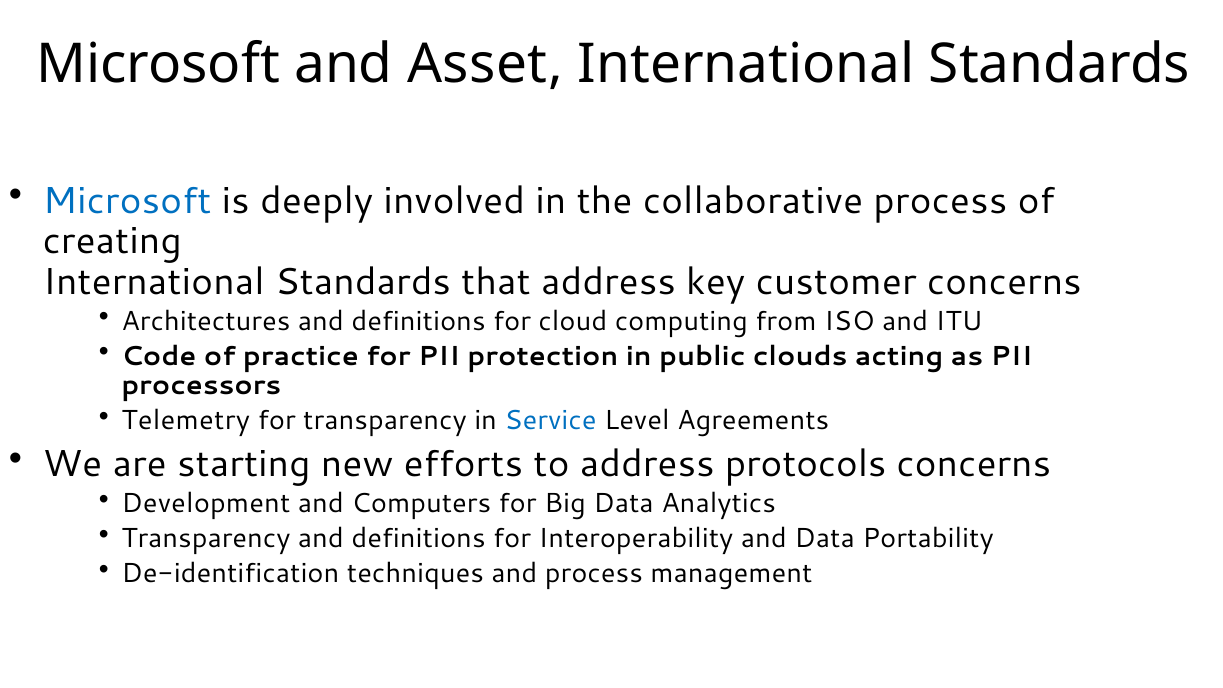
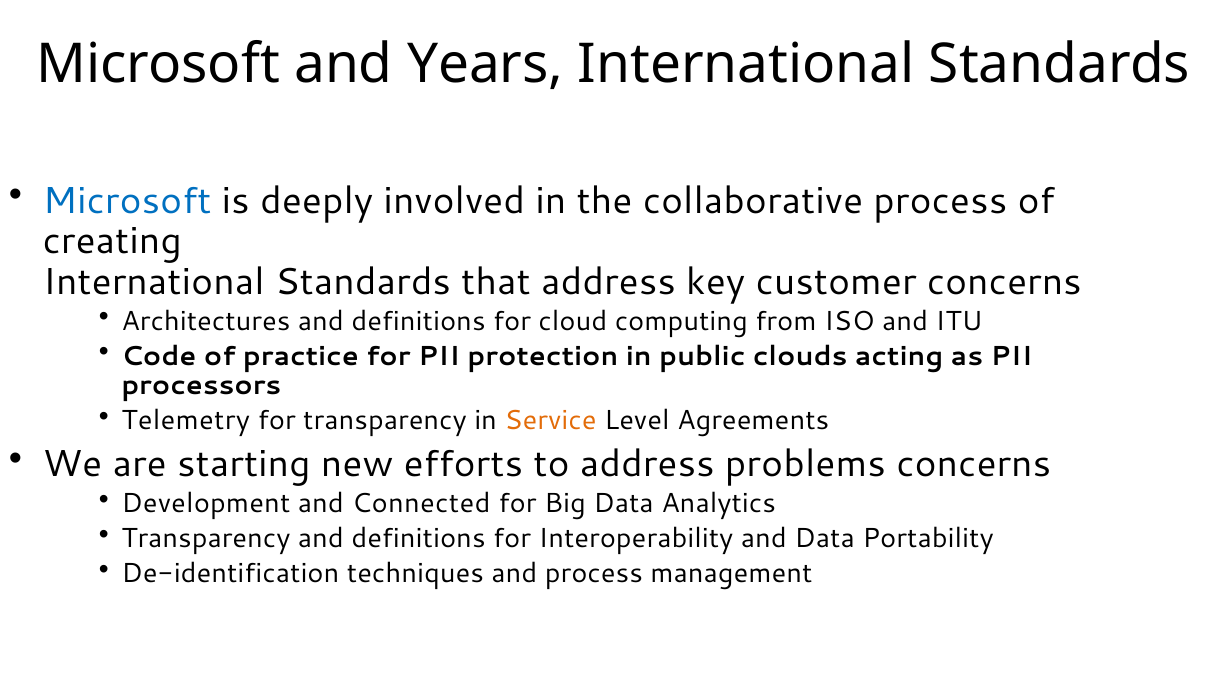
Asset: Asset -> Years (485, 64)
Service colour: blue -> orange (551, 421)
protocols: protocols -> problems (805, 464)
Computers: Computers -> Connected (421, 503)
